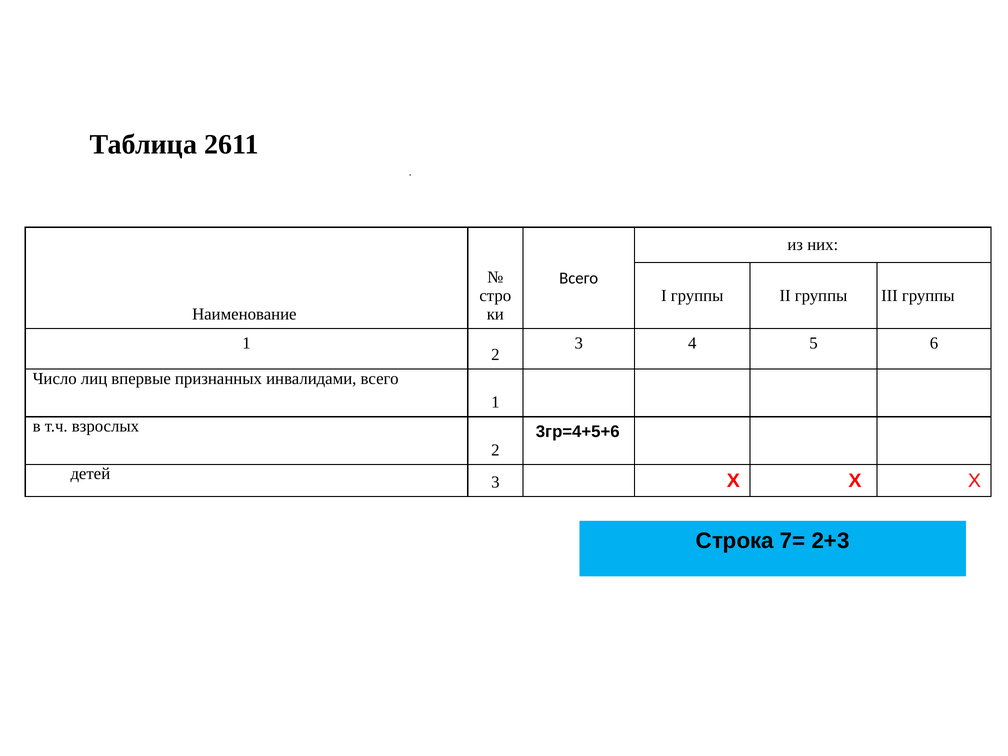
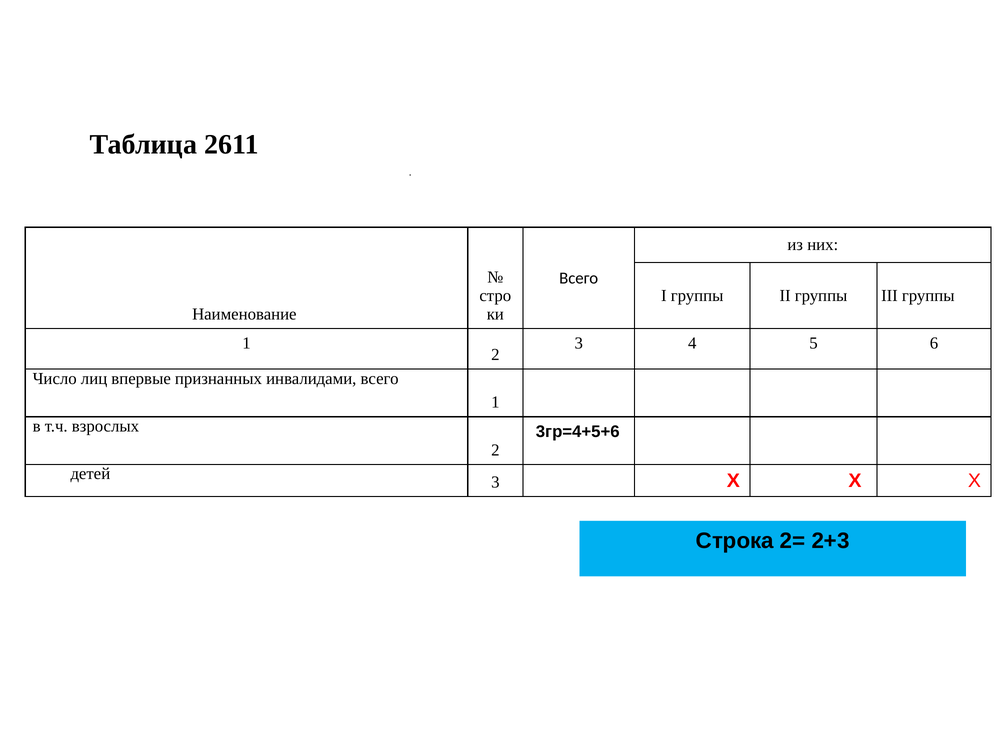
7=: 7= -> 2= (793, 541)
